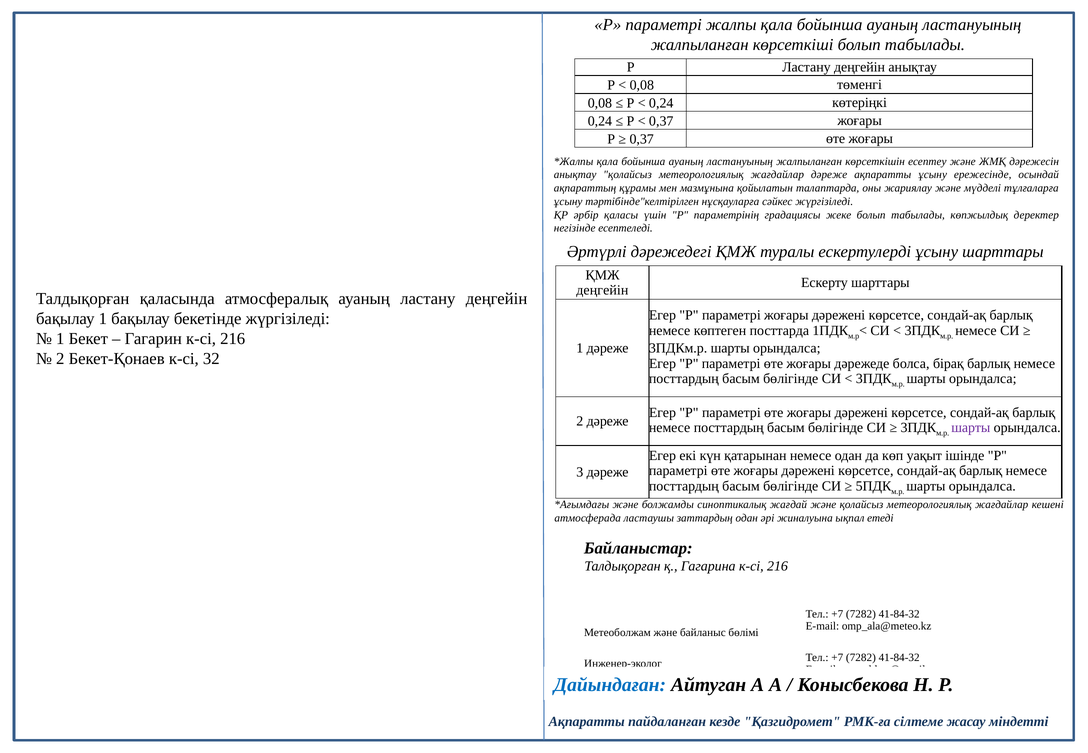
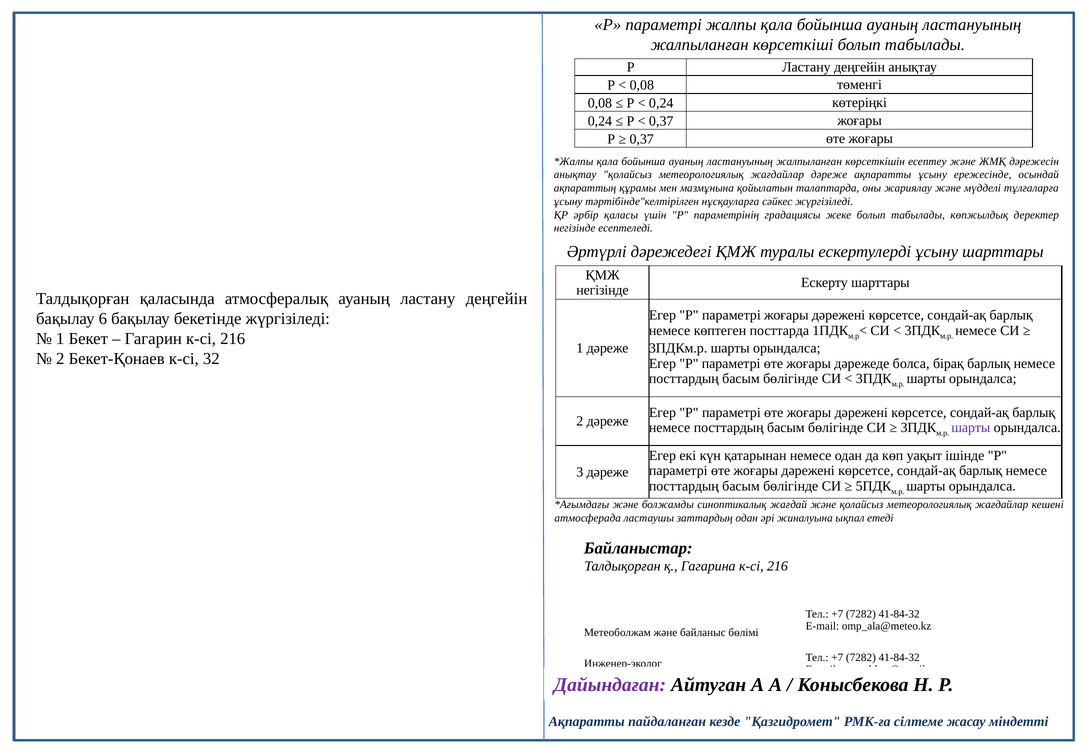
деңгейін: деңгейін -> негізінде (602, 290)
бақылау 1: 1 -> 6 (103, 319)
Дайындаған colour: blue -> purple (610, 685)
